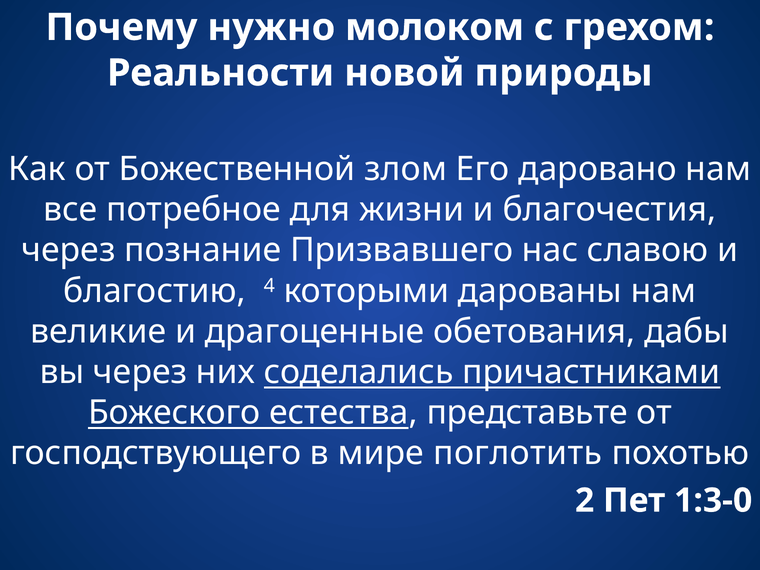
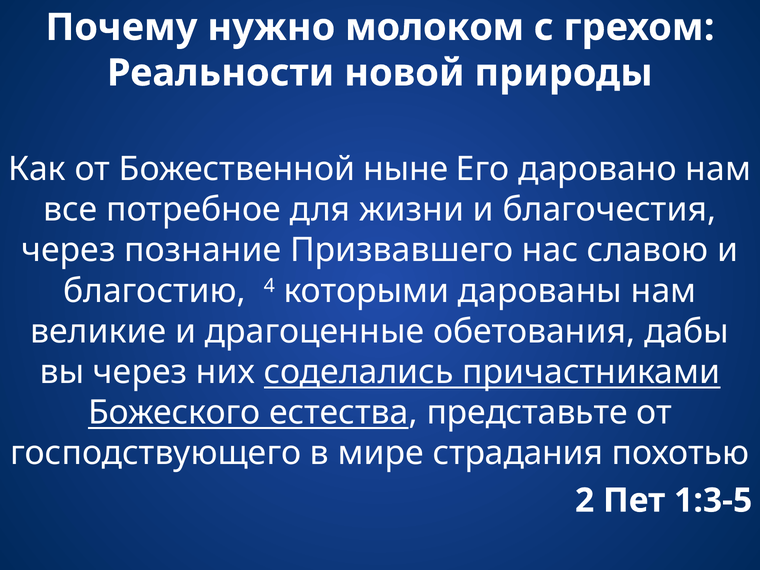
злом: злом -> ныне (406, 169)
поглотить: поглотить -> страдания (518, 453)
1:3-0: 1:3-0 -> 1:3-5 (713, 501)
